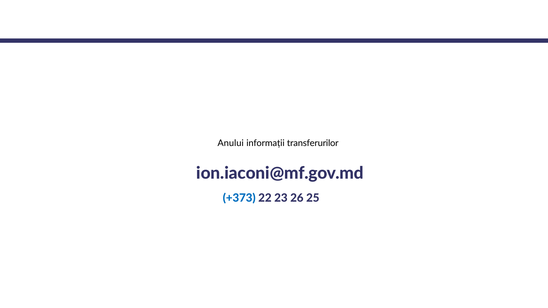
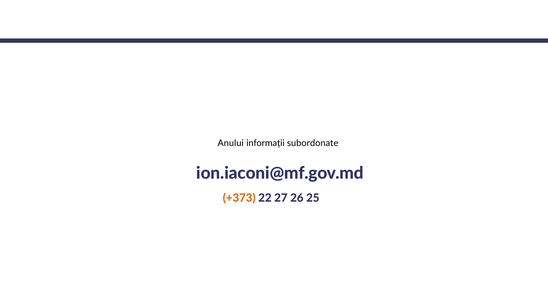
transferurilor: transferurilor -> subordonate (313, 143)
+373 colour: blue -> orange (239, 198)
23: 23 -> 27 (281, 198)
